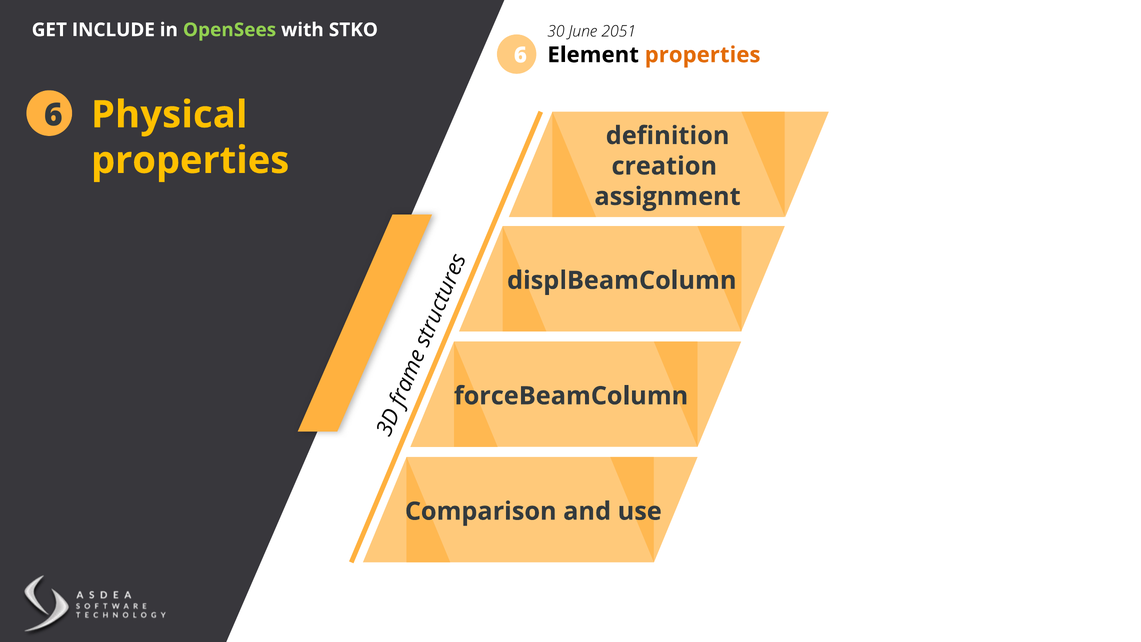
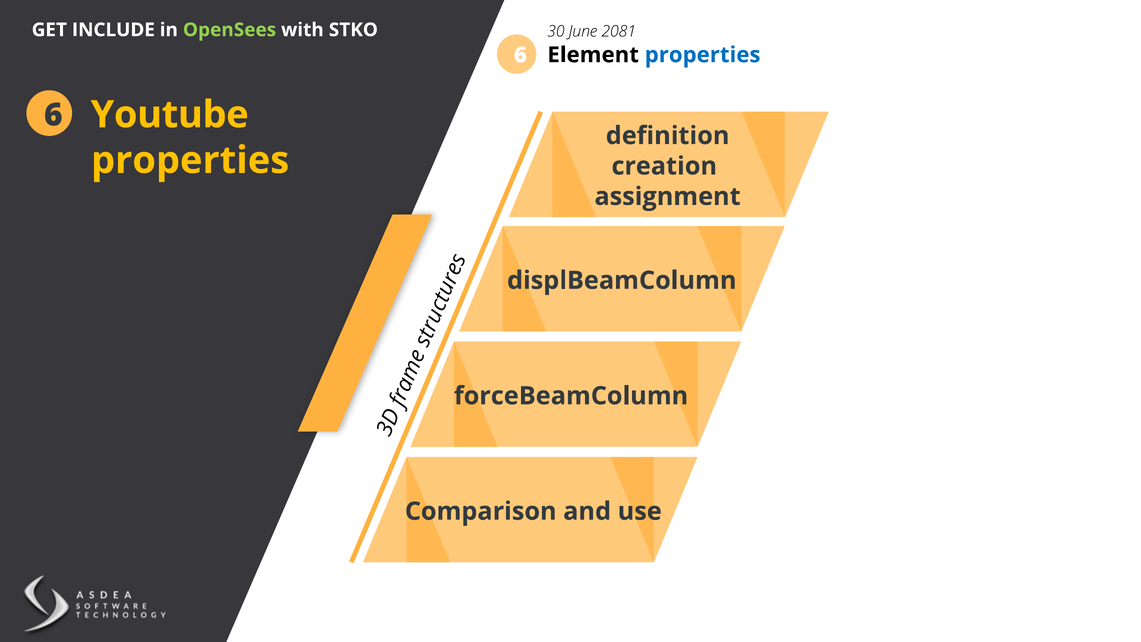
2051: 2051 -> 2081 (619, 32)
properties colour: orange -> blue (703, 55)
Physical: Physical -> Youtube (170, 115)
